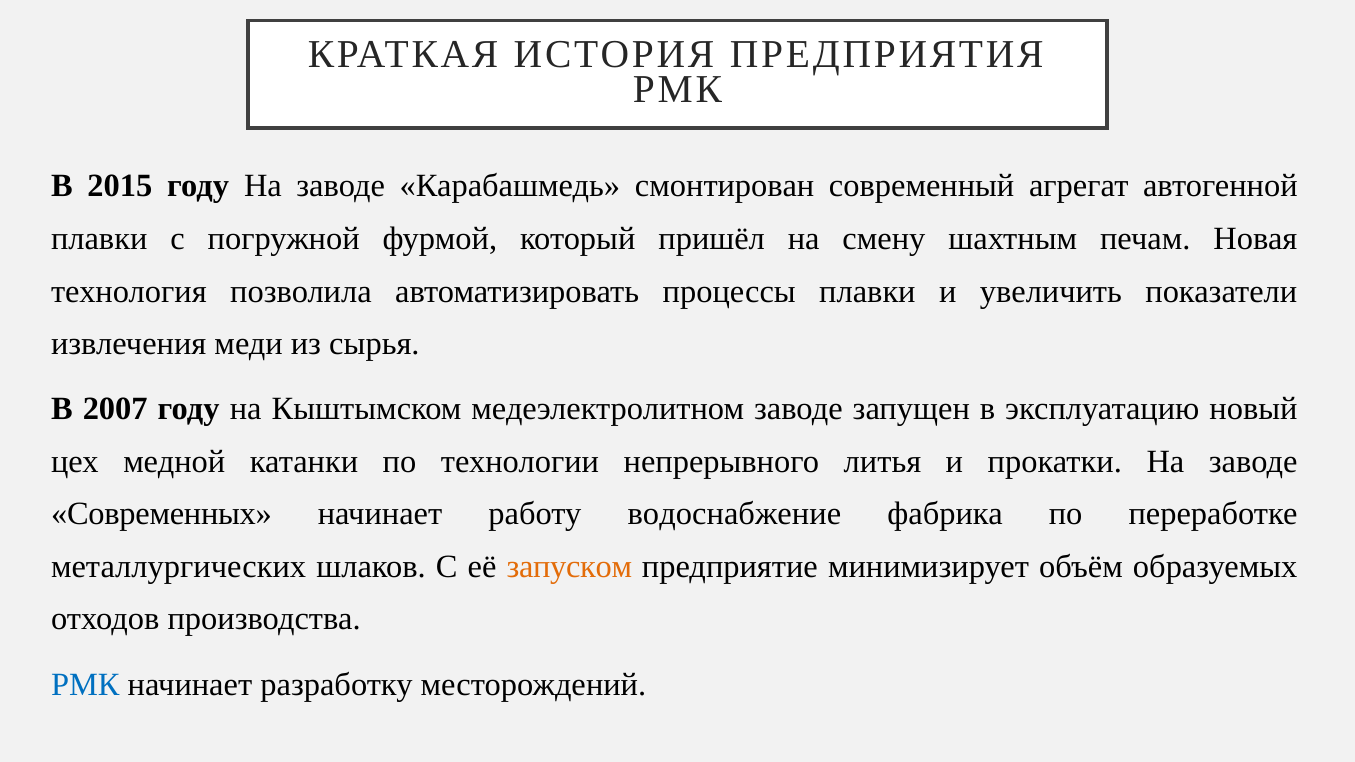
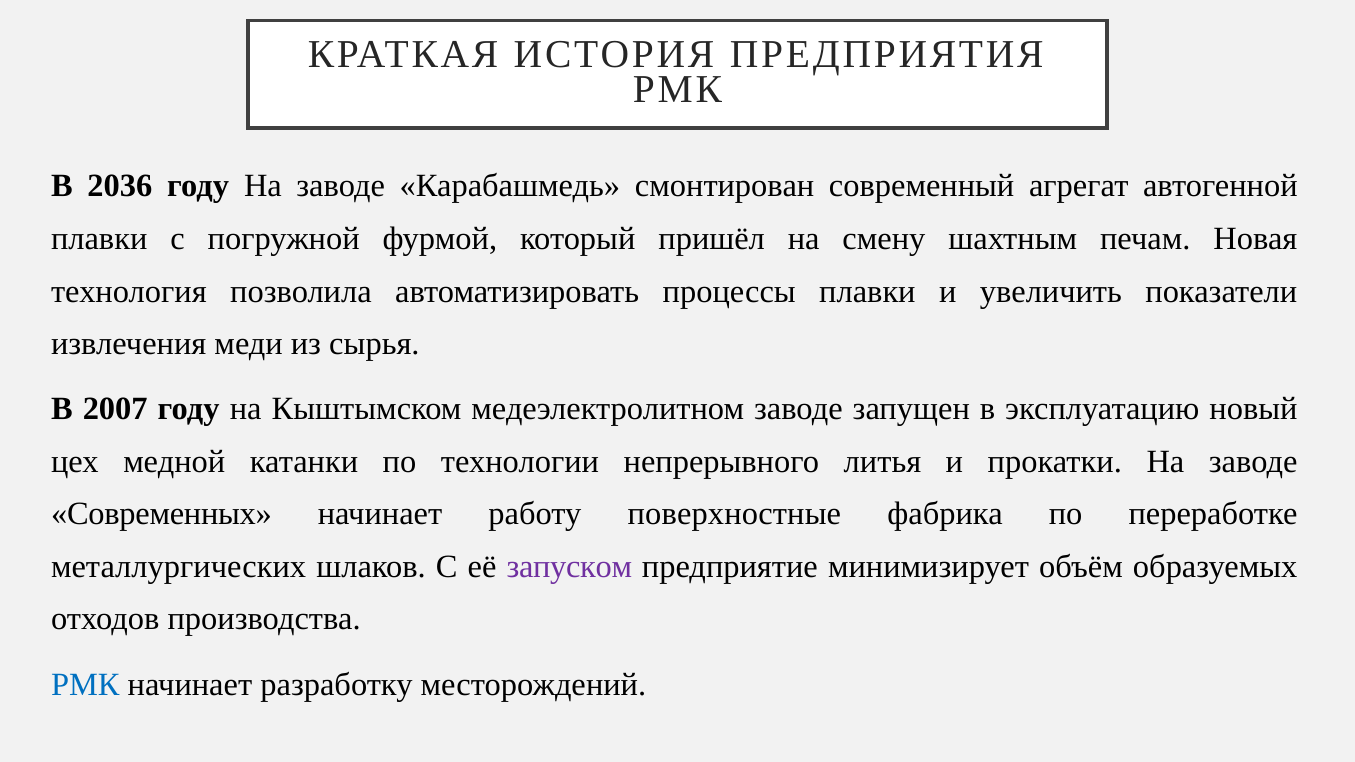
2015: 2015 -> 2036 (120, 186)
водоснабжение: водоснабжение -> поверхностные (734, 514)
запуском colour: orange -> purple (569, 567)
